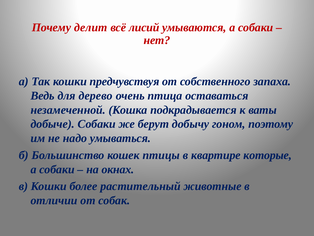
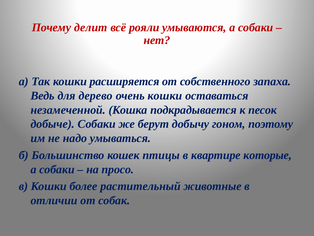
лисий: лисий -> рояли (144, 27)
предчувствуя: предчувствуя -> расширяется (125, 81)
очень птица: птица -> кошки (165, 95)
ваты: ваты -> песок (263, 110)
окнах: окнах -> просо (118, 169)
